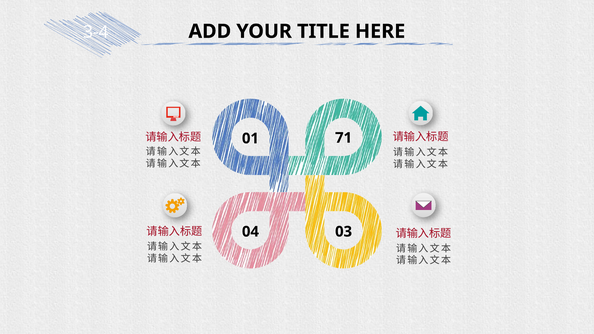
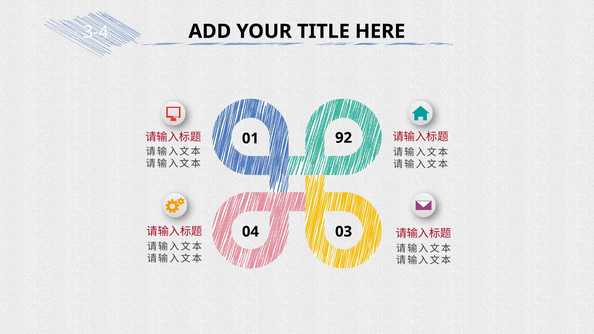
71: 71 -> 92 (344, 138)
